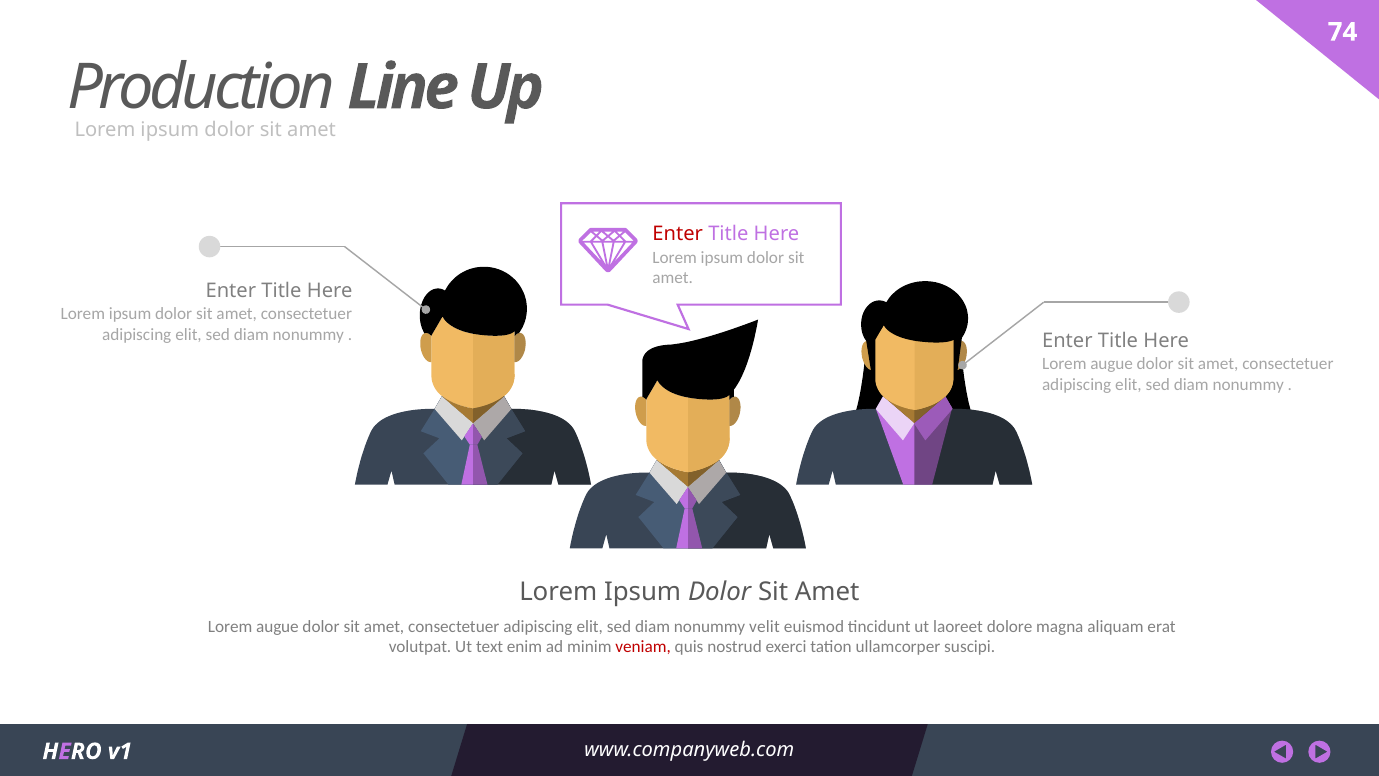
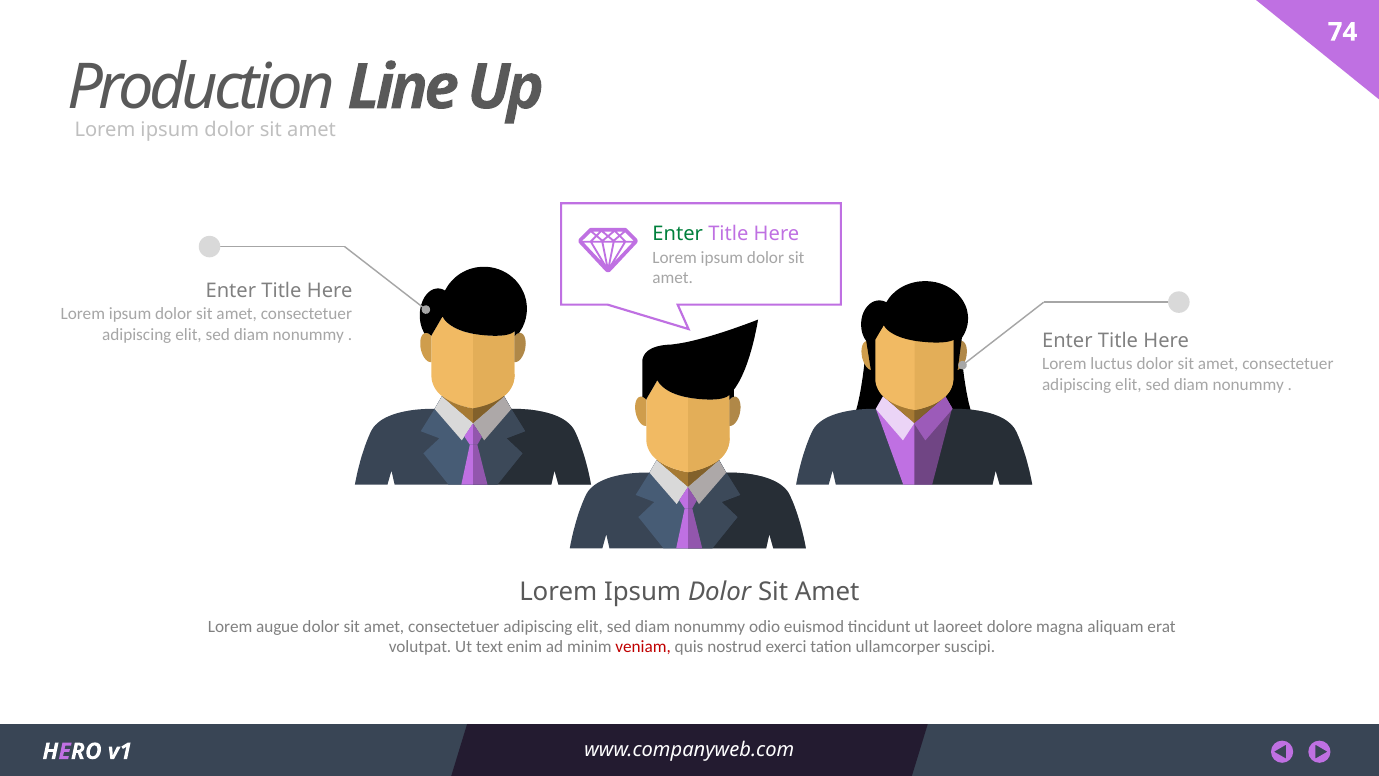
Enter colour: red -> green (678, 233)
augue: augue -> luctus (1111, 364)
velit: velit -> odio (765, 626)
